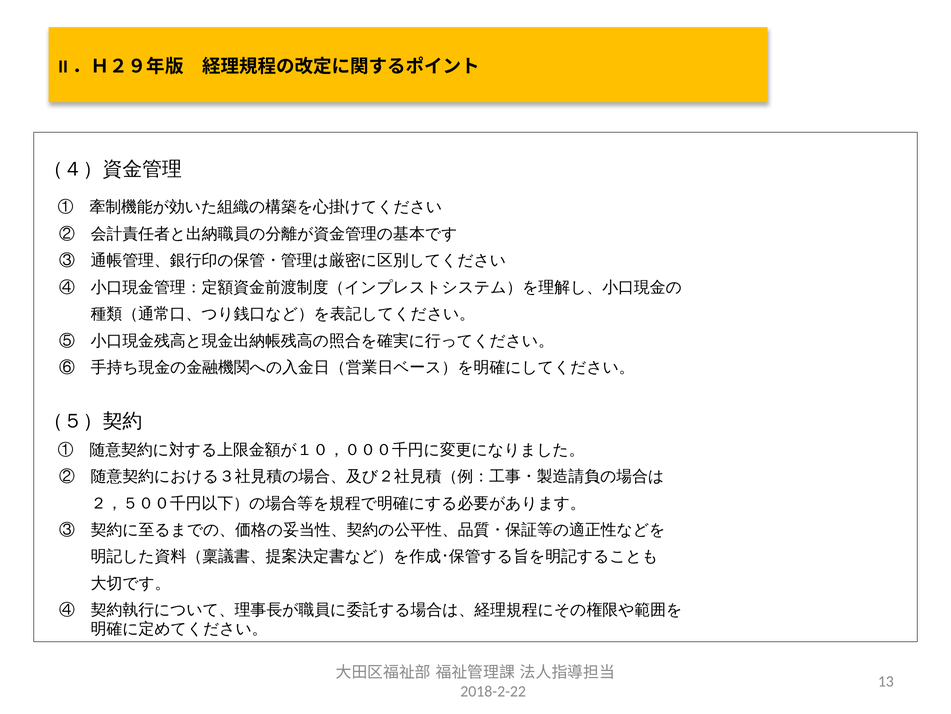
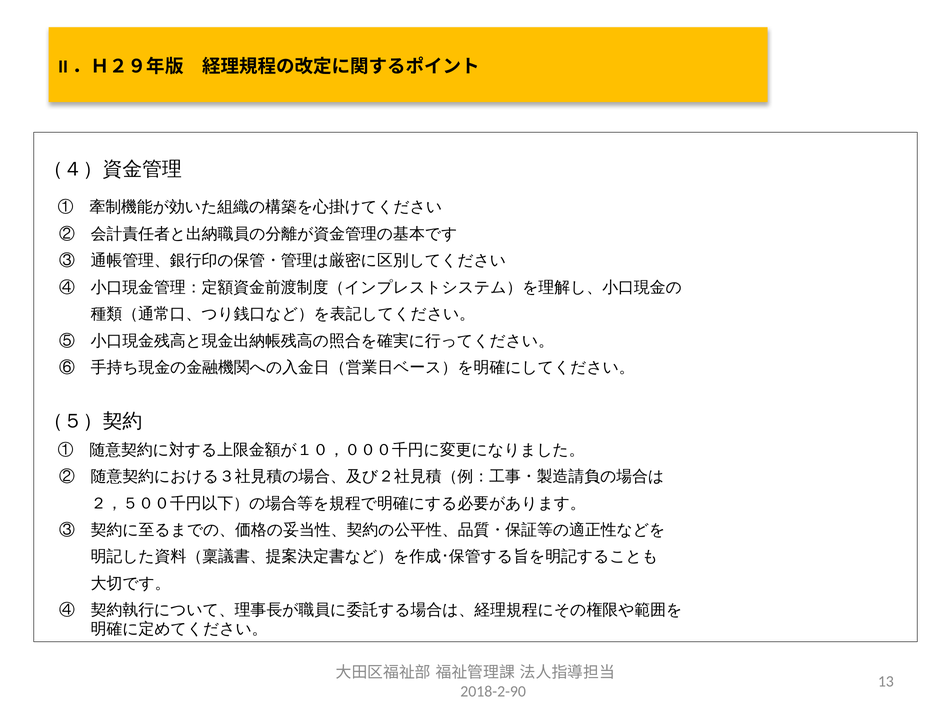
2018-2-22: 2018-2-22 -> 2018-2-90 (493, 691)
